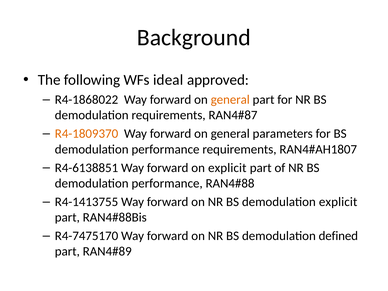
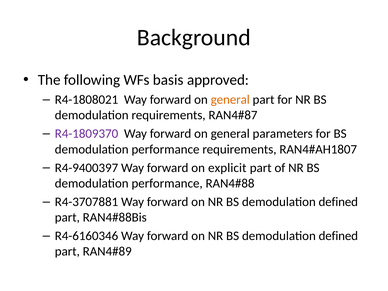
ideal: ideal -> basis (168, 80)
R4-1868022: R4-1868022 -> R4-1808021 (86, 100)
R4-1809370 colour: orange -> purple (86, 134)
R4-6138851: R4-6138851 -> R4-9400397 (86, 168)
R4-1413755: R4-1413755 -> R4-3707881 (86, 202)
explicit: explicit -> defined (338, 202)
R4-7475170: R4-7475170 -> R4-6160346 (86, 236)
